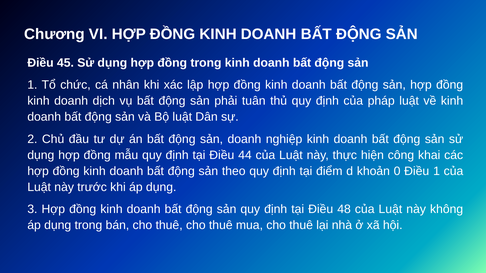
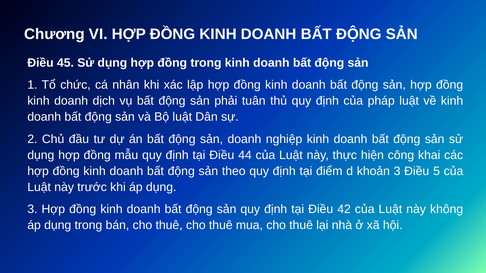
khoản 0: 0 -> 3 (397, 171)
Điều 1: 1 -> 5 (437, 171)
48: 48 -> 42 (344, 209)
